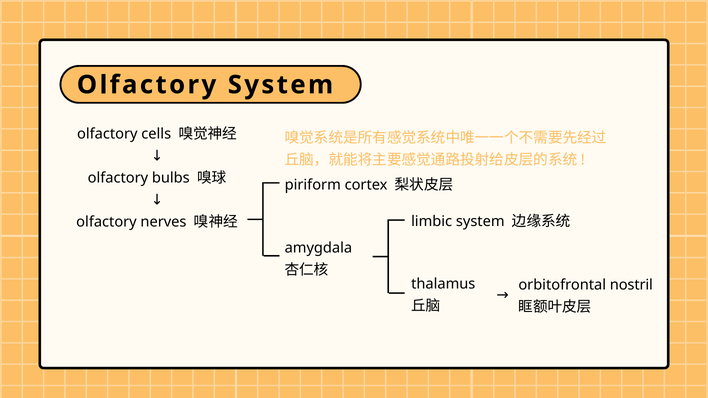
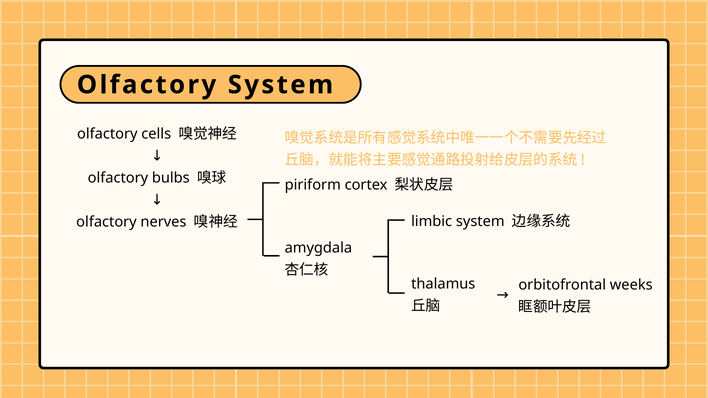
nostril: nostril -> weeks (631, 285)
